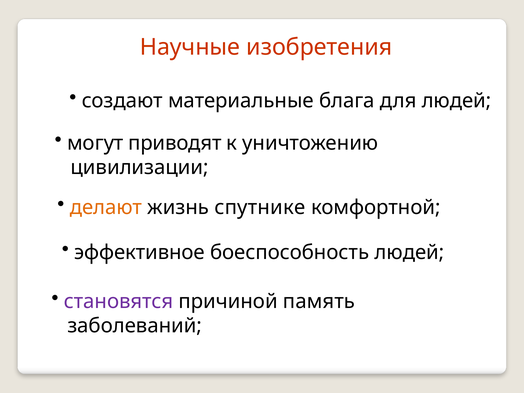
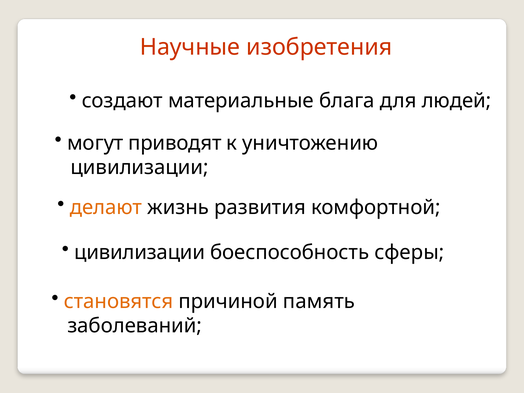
спутнике: спутнике -> развития (260, 207)
эффективное: эффективное -> цивилизации (140, 252)
боеспособность людей: людей -> сферы (409, 252)
становятся colour: purple -> orange (119, 301)
